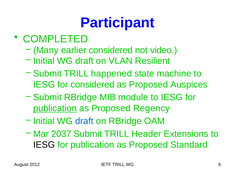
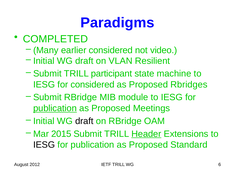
Participant: Participant -> Paradigms (117, 23)
happened: happened -> participant (112, 74)
Auspices: Auspices -> Rbridges (189, 85)
Regency: Regency -> Meetings (152, 108)
draft colour: blue -> black (84, 121)
2037: 2037 -> 2015 (61, 134)
Header underline: none -> present (146, 134)
